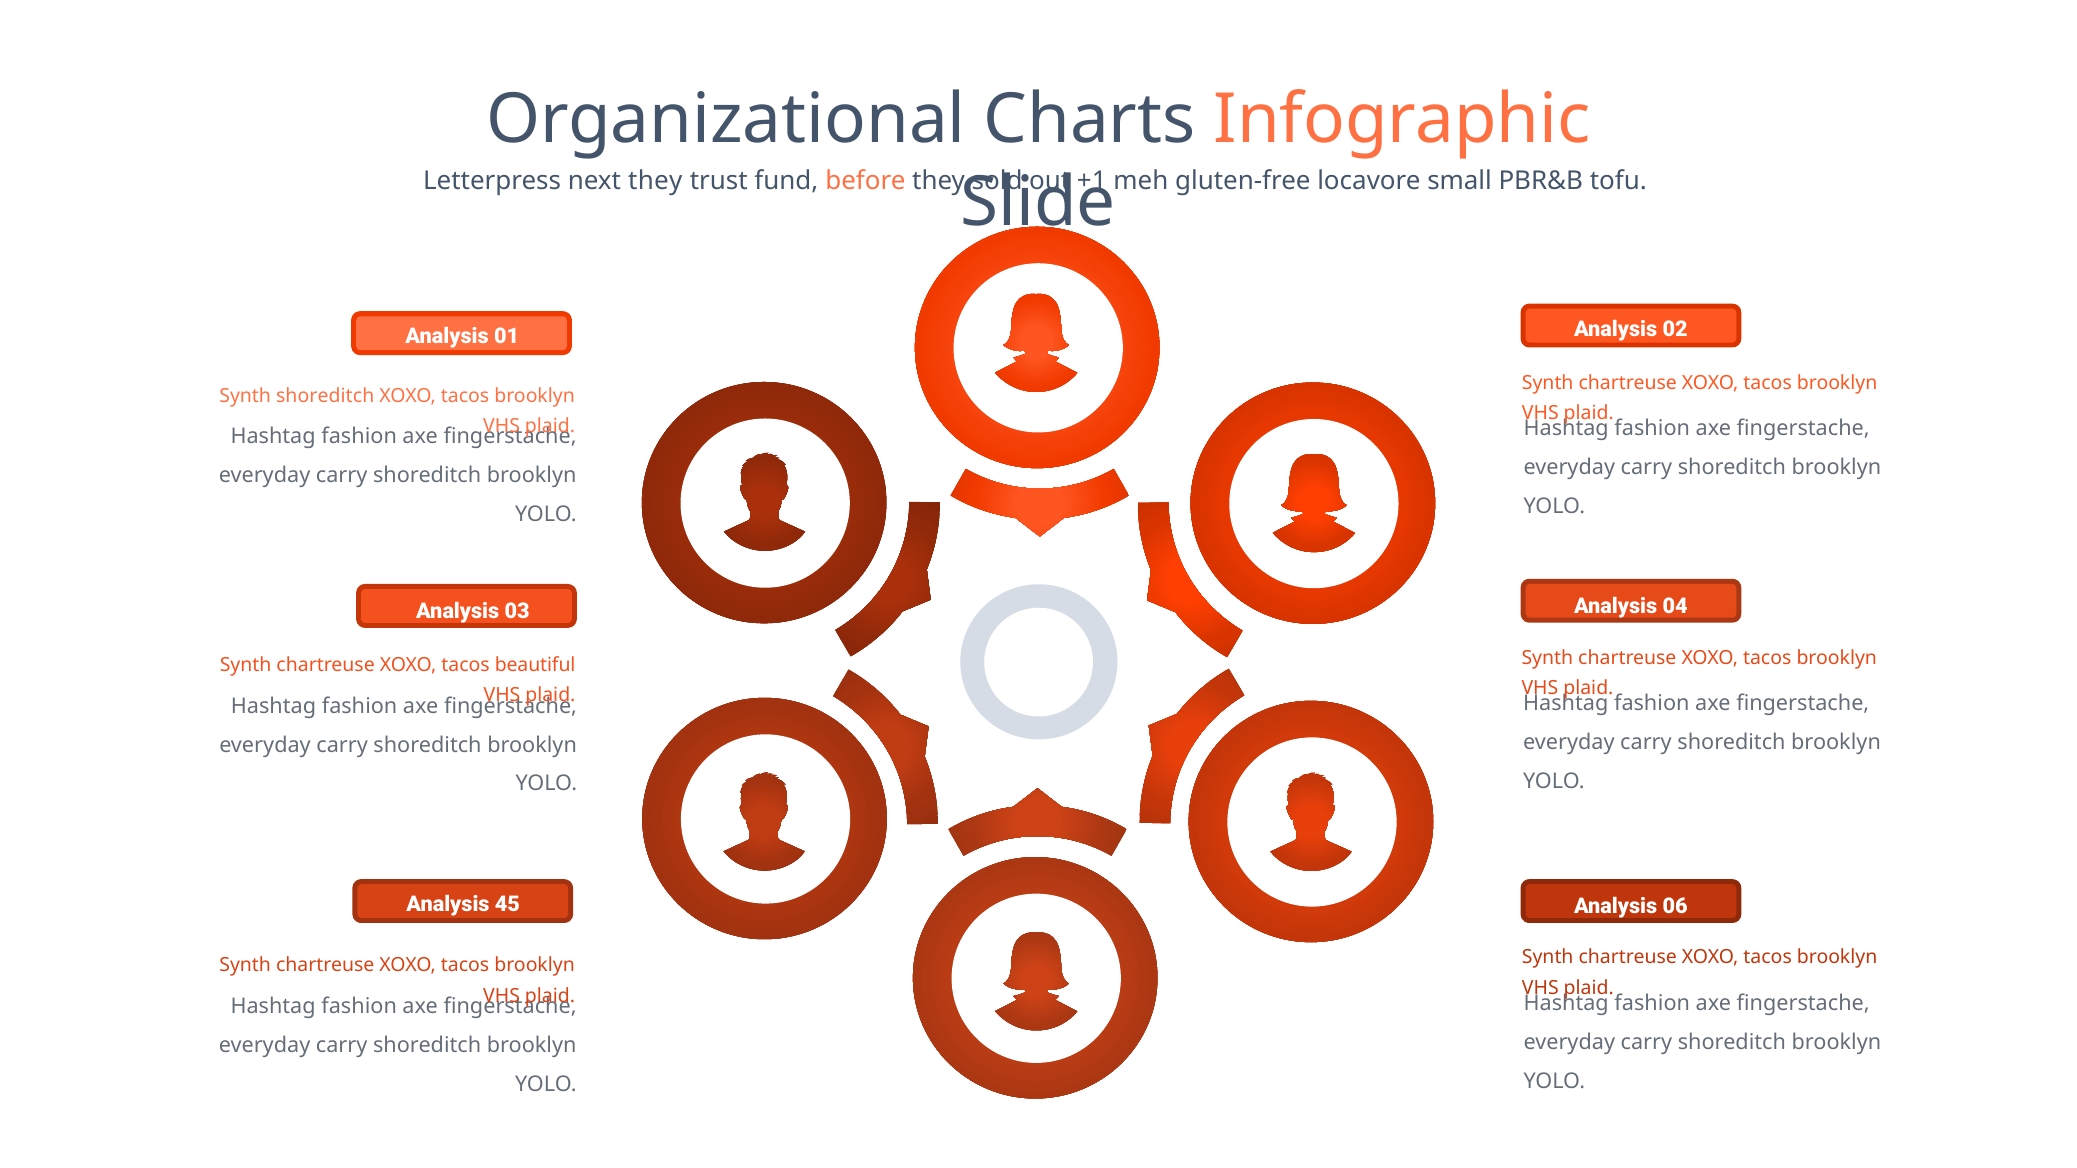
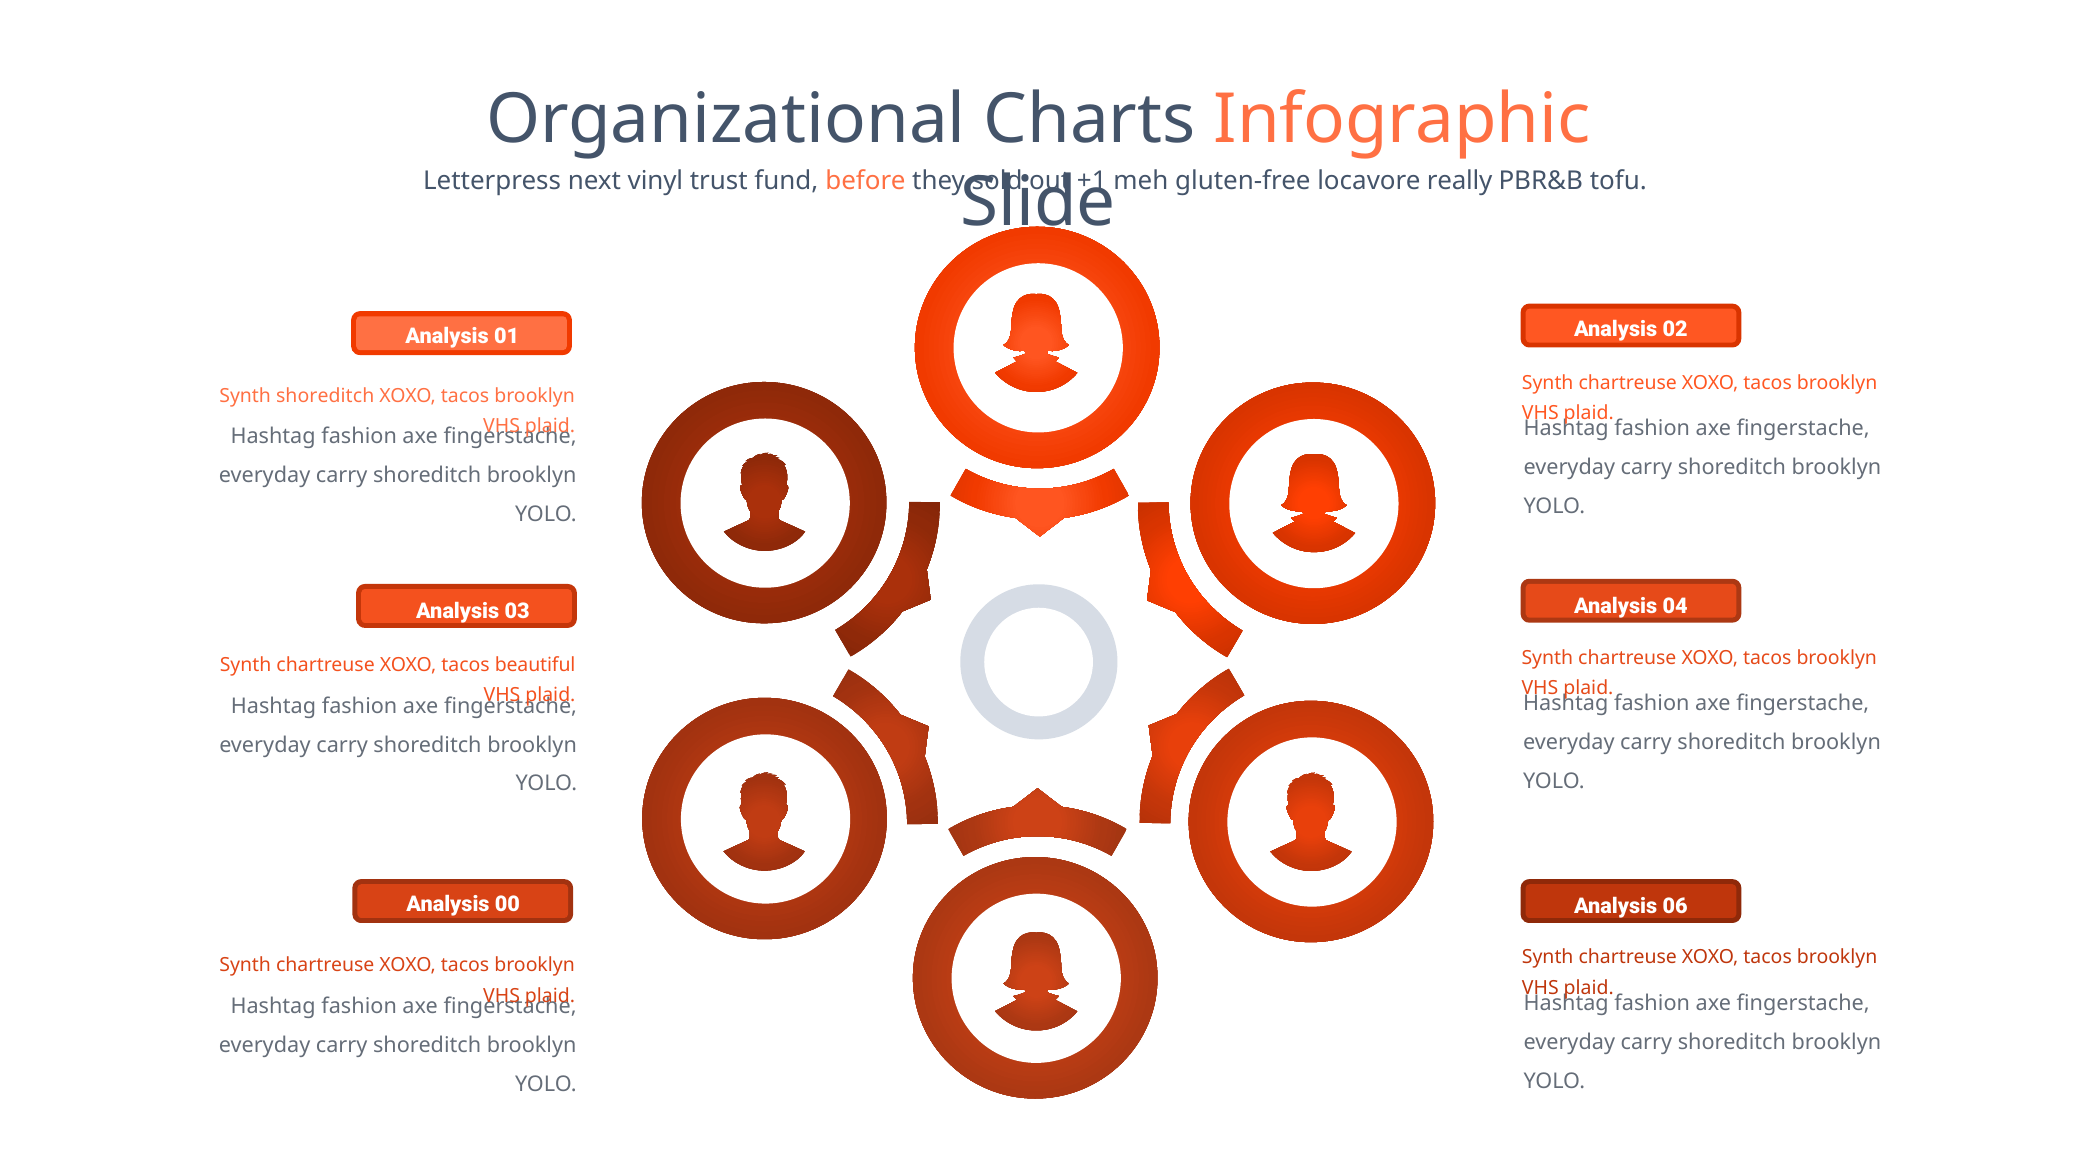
next they: they -> vinyl (655, 181)
small: small -> really (1460, 181)
45: 45 -> 00 (507, 905)
